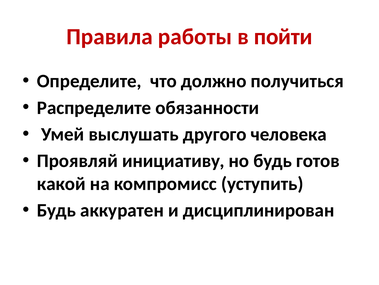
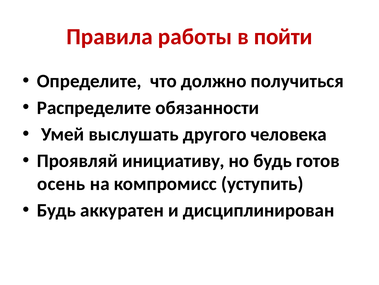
какой: какой -> осень (61, 183)
